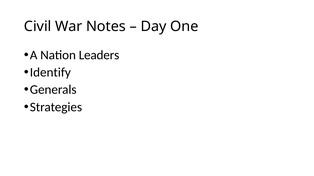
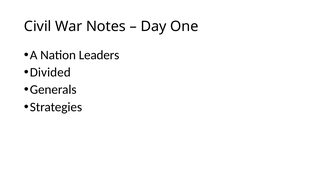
Identify: Identify -> Divided (50, 73)
